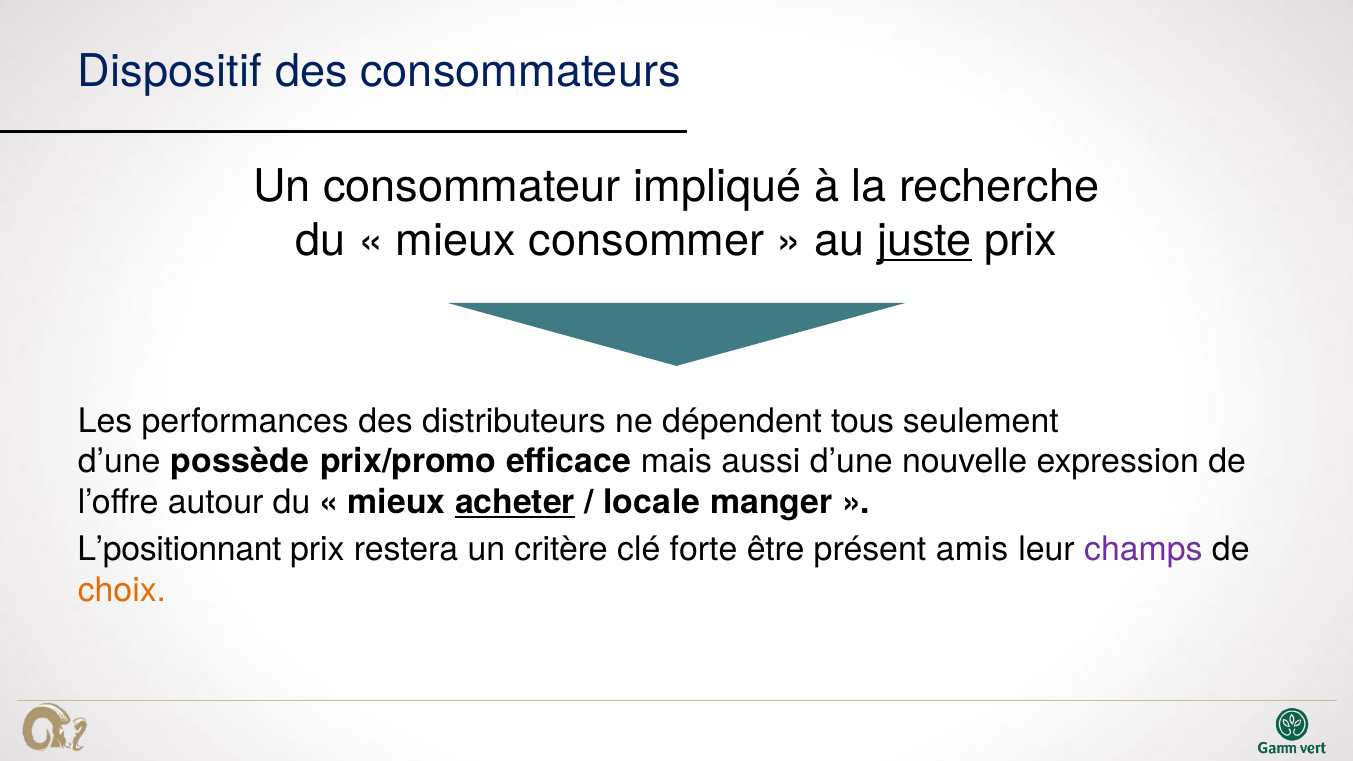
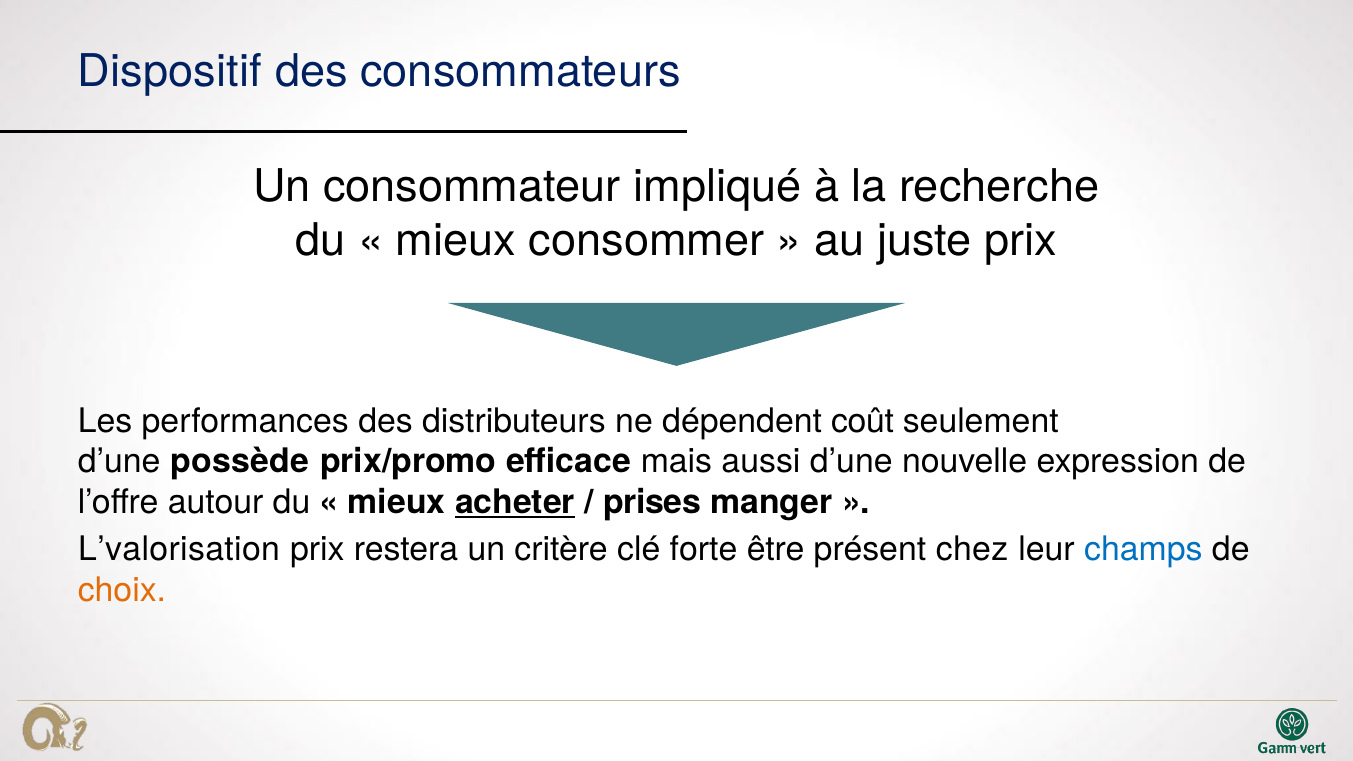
juste underline: present -> none (925, 241)
tous: tous -> coût (863, 421)
locale: locale -> prises (652, 502)
L’positionnant: L’positionnant -> L’valorisation (179, 549)
amis: amis -> chez (972, 549)
champs colour: purple -> blue (1143, 549)
